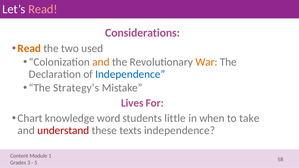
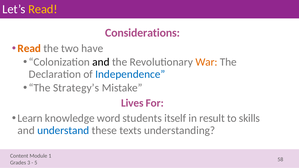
Read colour: pink -> yellow (43, 9)
used: used -> have (92, 48)
and colour: orange -> black (101, 62)
Chart: Chart -> Learn (30, 118)
little: little -> itself (175, 118)
when: when -> result (212, 118)
take: take -> skills (249, 118)
understand colour: red -> blue (63, 130)
texts independence: independence -> understanding (180, 130)
